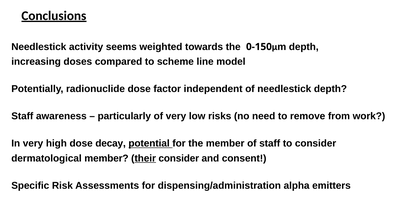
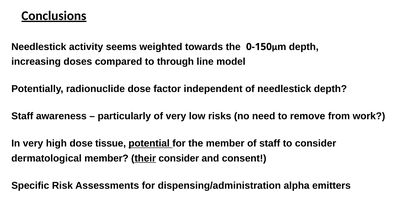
scheme: scheme -> through (175, 62)
decay: decay -> tissue (111, 143)
